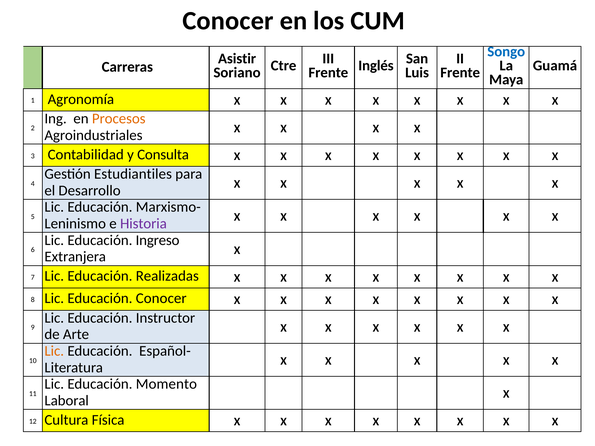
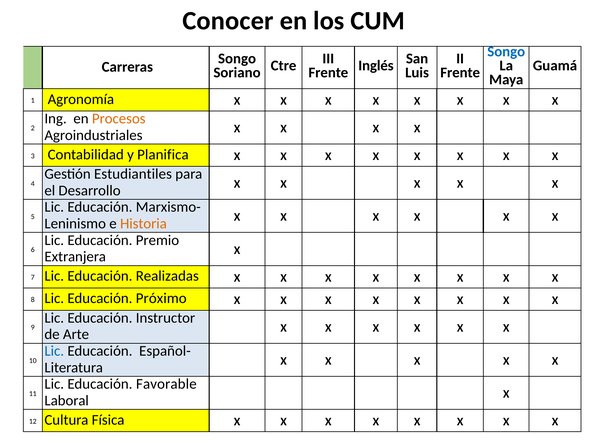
Asistir: Asistir -> Songo (237, 59)
Consulta: Consulta -> Planifica (163, 155)
Historia colour: purple -> orange (143, 224)
Ingreso: Ingreso -> Premio (157, 240)
Educación Conocer: Conocer -> Próximo (161, 299)
Lic colour: orange -> blue (54, 351)
Momento: Momento -> Favorable (166, 384)
